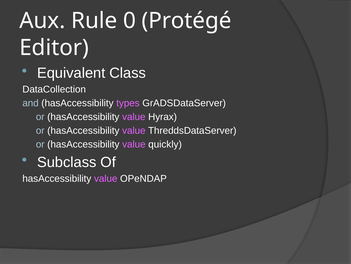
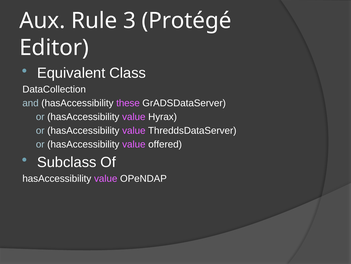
0: 0 -> 3 (129, 21)
types: types -> these (128, 103)
quickly: quickly -> offered (165, 144)
